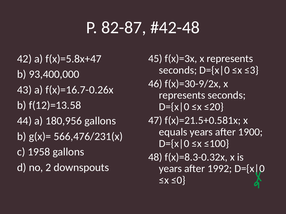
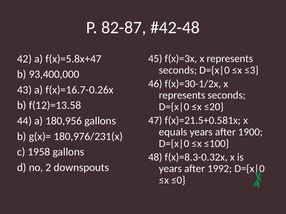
f(x)=30-9/2x: f(x)=30-9/2x -> f(x)=30-1/2x (193, 84)
566,476/231(x: 566,476/231(x -> 180,976/231(x (88, 137)
